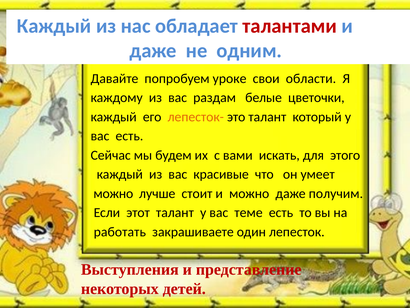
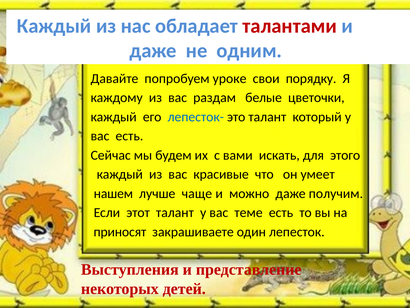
области: области -> порядку (311, 78)
лепесток- colour: orange -> blue (196, 117)
можно: можно -> нашем (113, 193)
стоит: стоит -> чаще (197, 193)
работать: работать -> приносят (120, 231)
